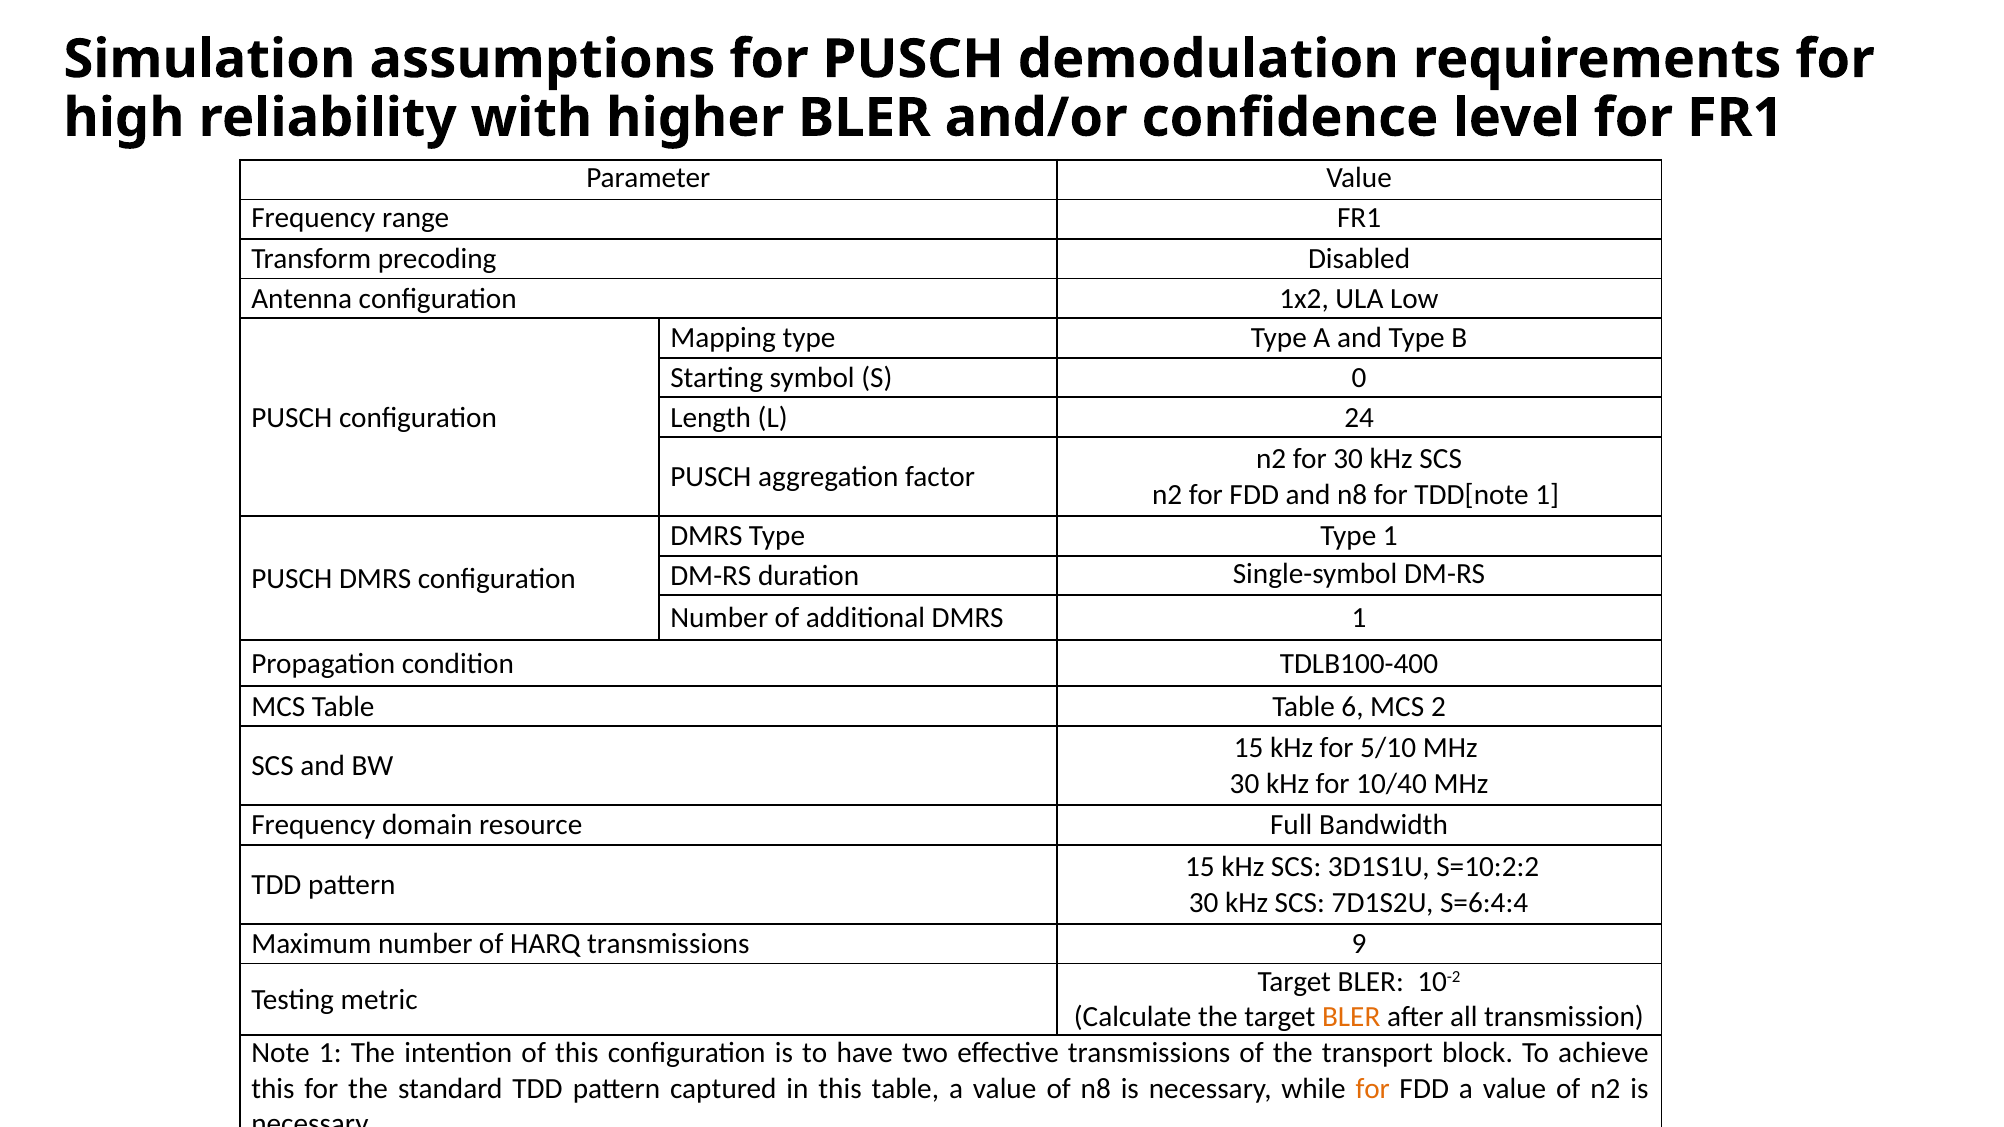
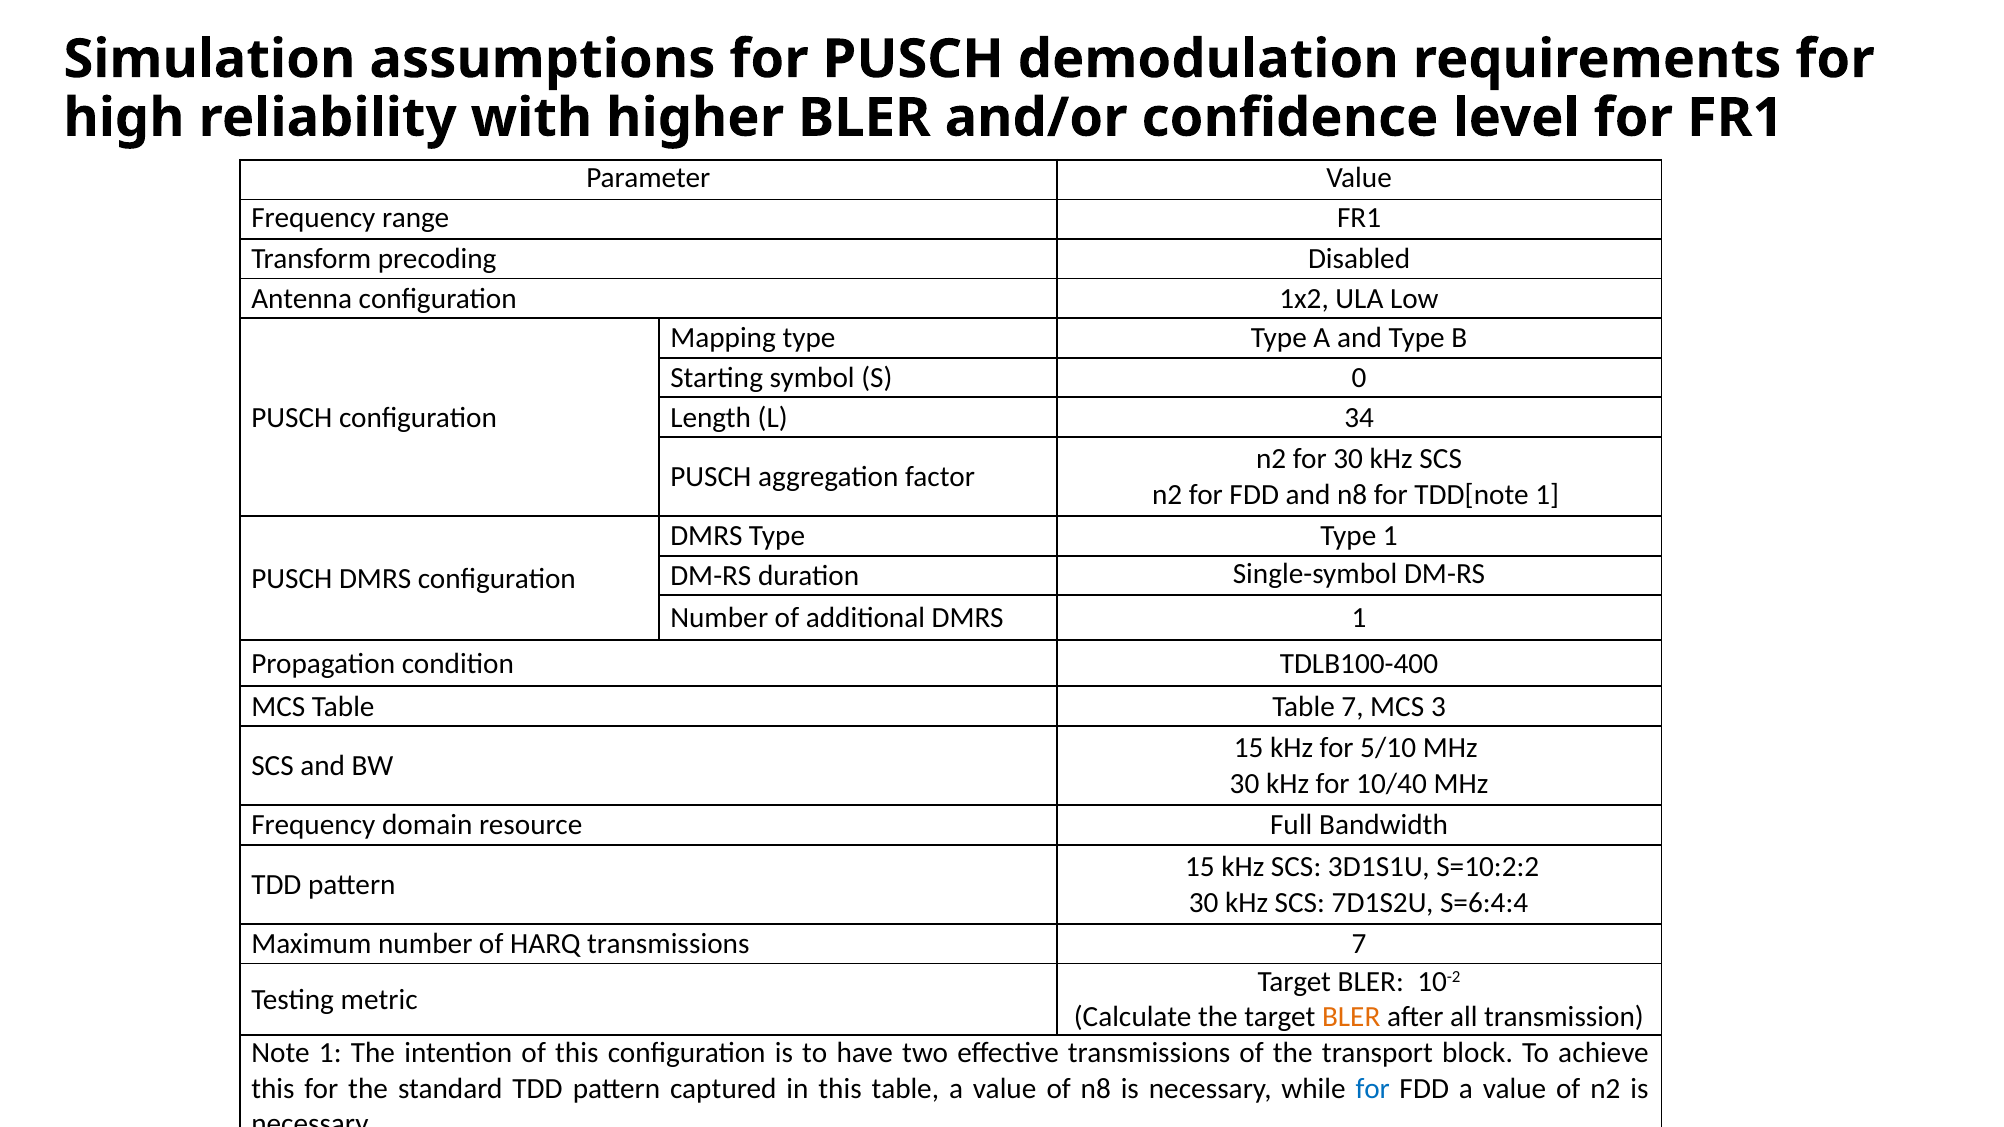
24: 24 -> 34 (1359, 418)
Table 6: 6 -> 7 (1352, 707)
2: 2 -> 3 (1438, 707)
transmissions 9: 9 -> 7 (1359, 944)
for colour: orange -> blue (1373, 1089)
